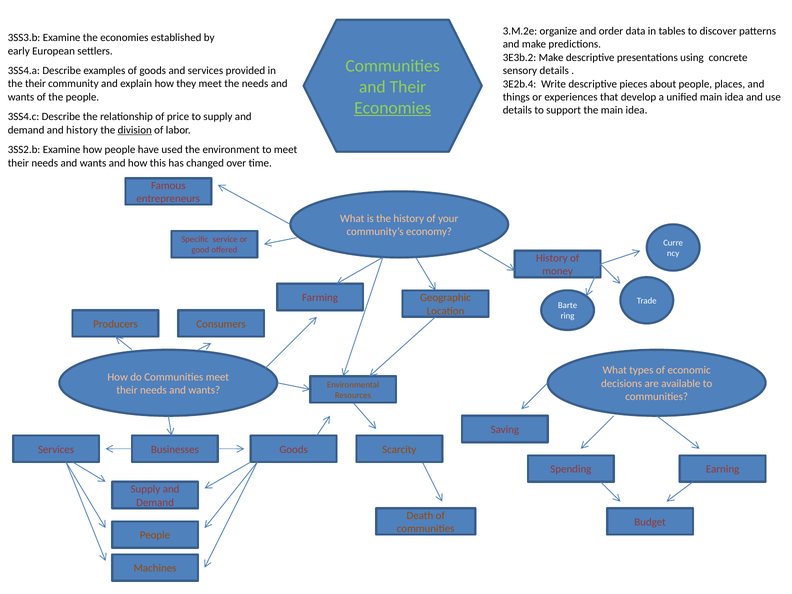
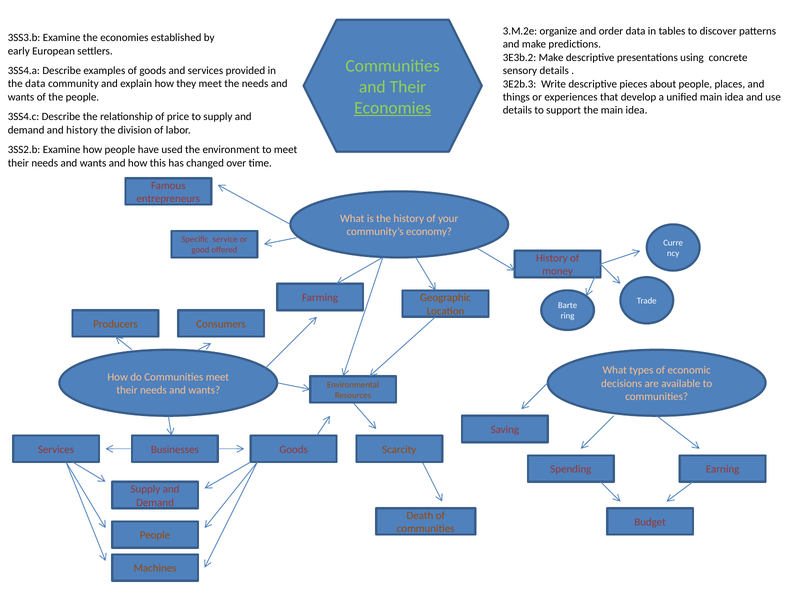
the their: their -> data (35, 84)
3E2b.4: 3E2b.4 -> 3E2b.3 (520, 84)
division underline: present -> none (135, 130)
